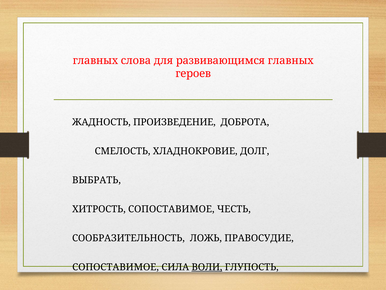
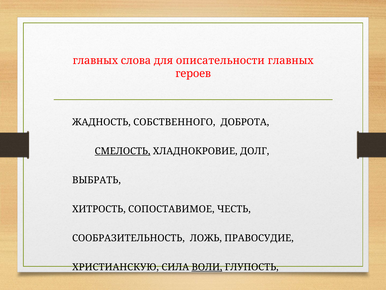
развивающимся: развивающимся -> описательности (220, 60)
ПРОИЗВЕДЕНИЕ: ПРОИЗВЕДЕНИЕ -> СОБСТВЕННОГО (174, 122)
СМЕЛОСТЬ underline: none -> present (123, 151)
СОПОСТАВИМОЕ: СОПОСТАВИМОЕ -> ХРИСТИАНСКУЮ (116, 267)
